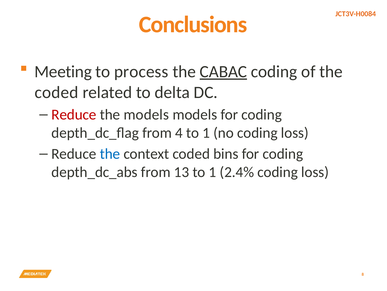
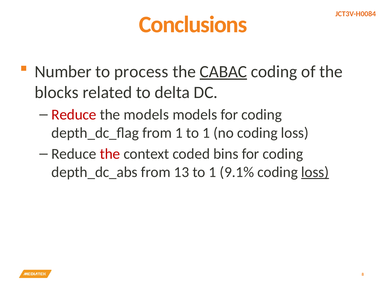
Meeting: Meeting -> Number (63, 72)
coded: coded -> blocks (57, 92)
from 4: 4 -> 1 (179, 132)
the colour: blue -> red (110, 154)
2.4%: 2.4% -> 9.1% (237, 172)
loss underline: none -> present (315, 172)
